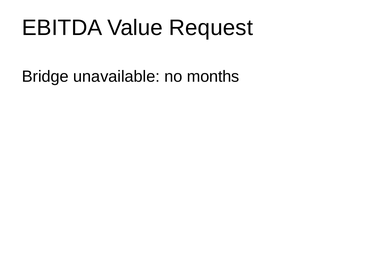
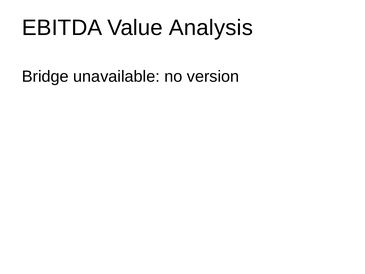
Request: Request -> Analysis (211, 28)
months: months -> version (213, 77)
